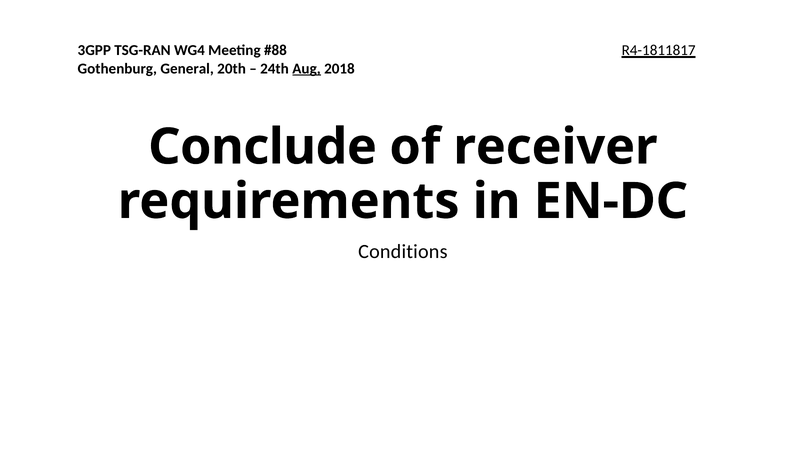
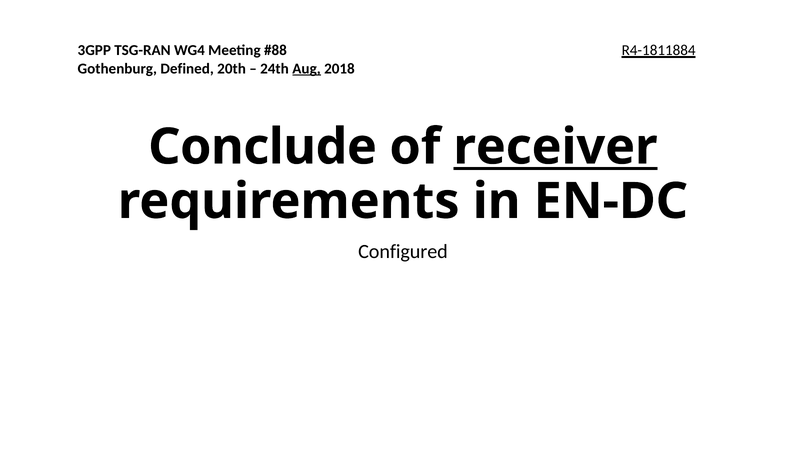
R4-1811817: R4-1811817 -> R4-1811884 (659, 50)
General: General -> Defined (187, 69)
receiver underline: none -> present (555, 147)
Conditions: Conditions -> Configured (403, 252)
